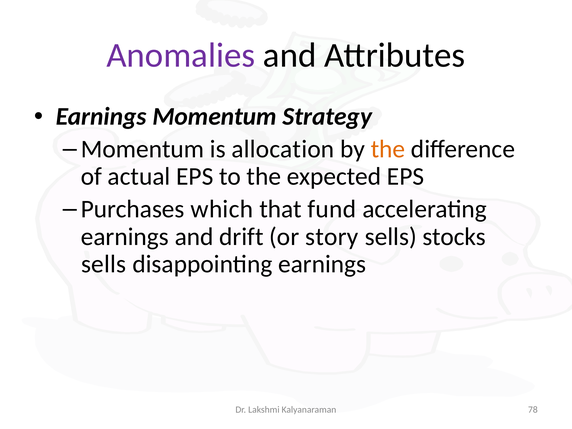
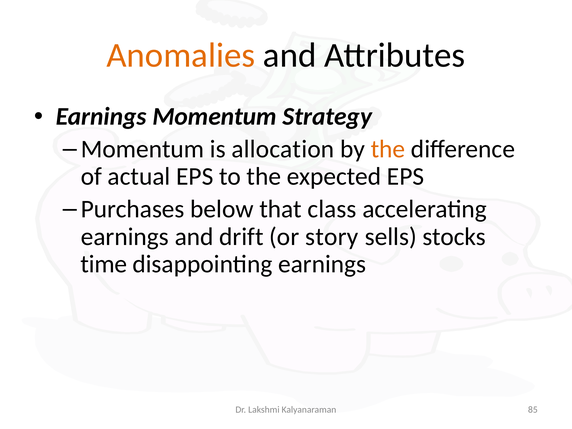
Anomalies colour: purple -> orange (181, 55)
which: which -> below (222, 209)
fund: fund -> class (332, 209)
sells: sells -> time (104, 264)
78: 78 -> 85 (533, 410)
